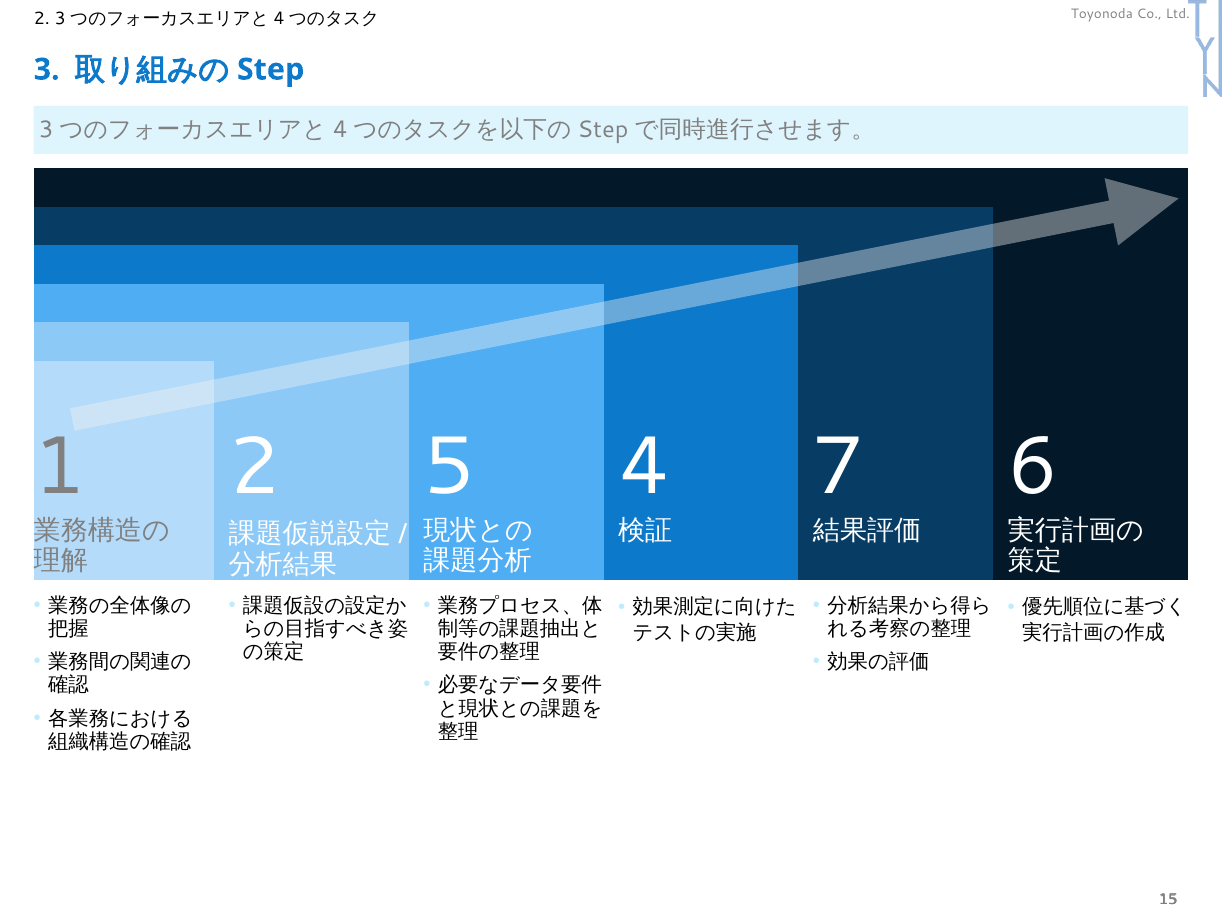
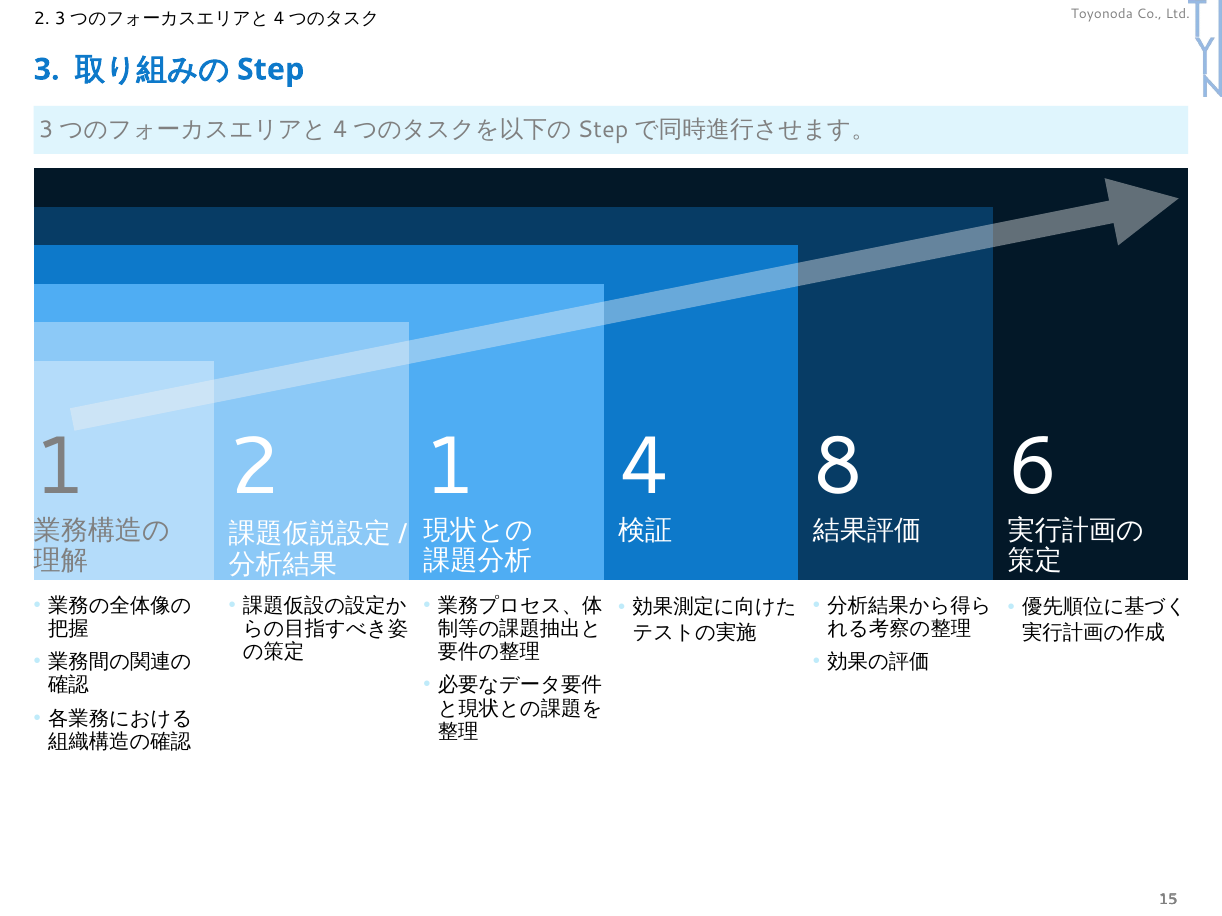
2 5: 5 -> 1 (449, 467)
7: 7 -> 8 (839, 467)
